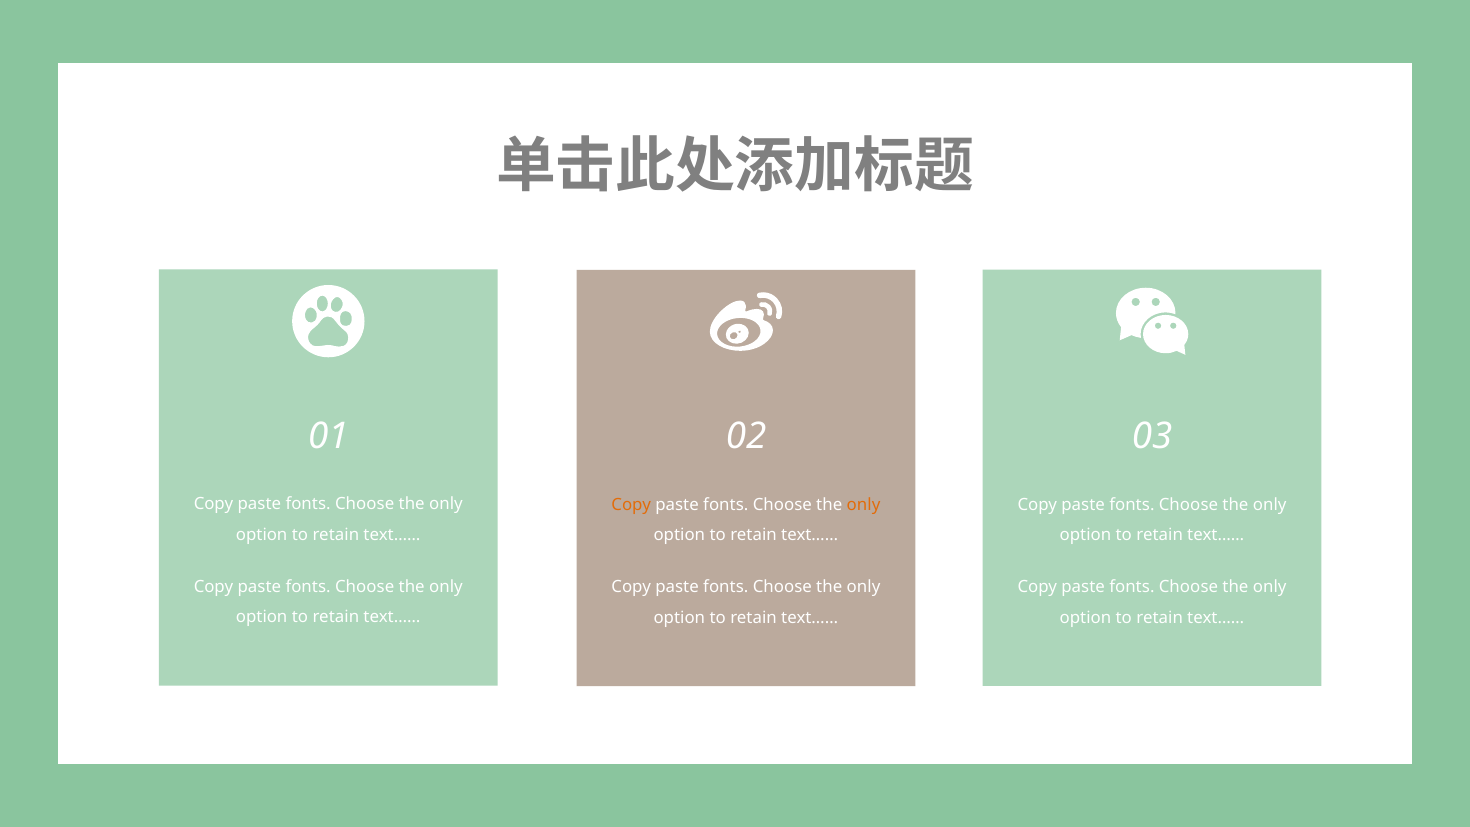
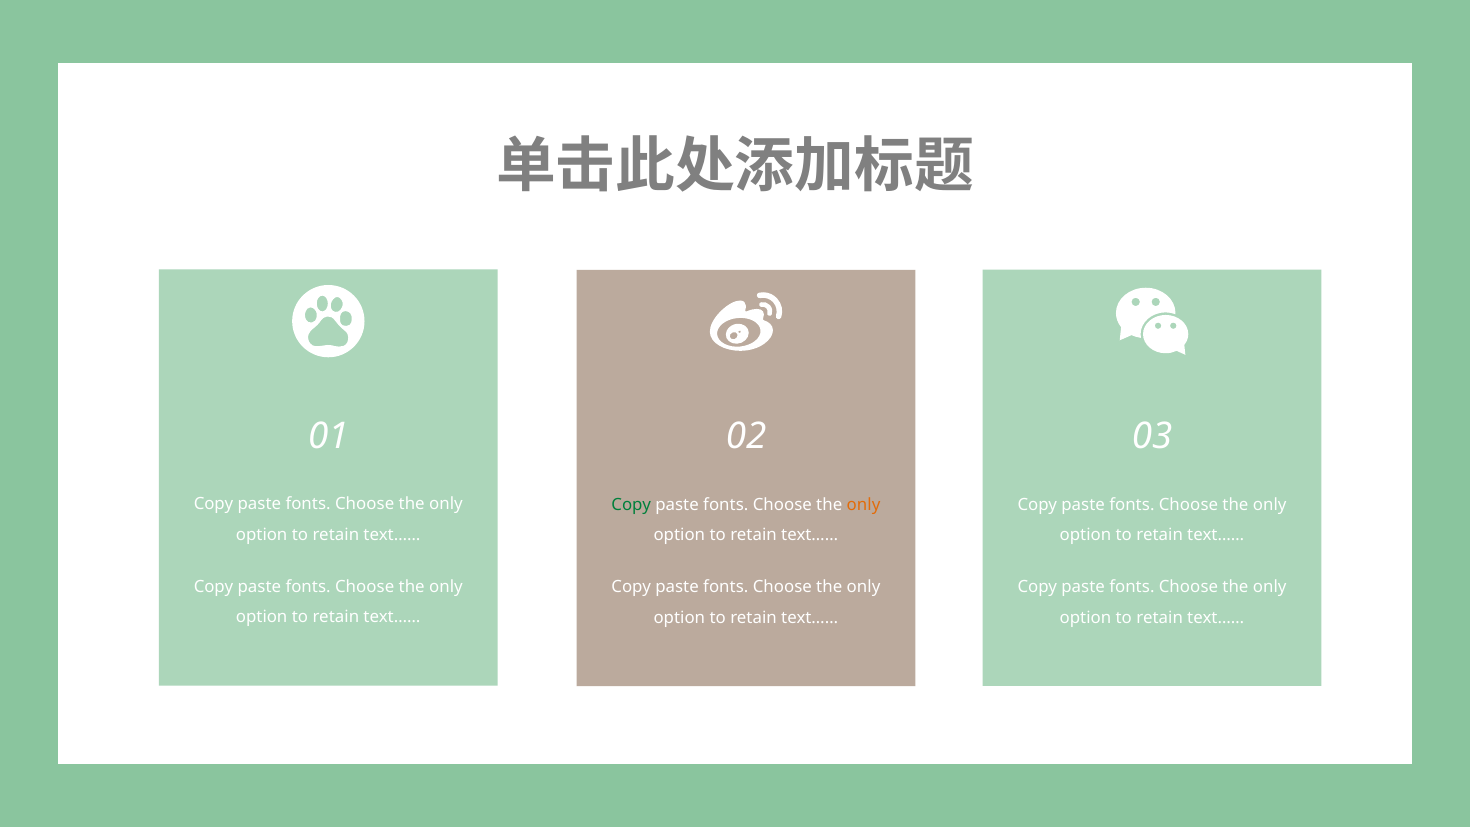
Copy colour: orange -> green (631, 505)
